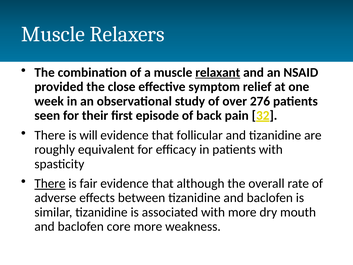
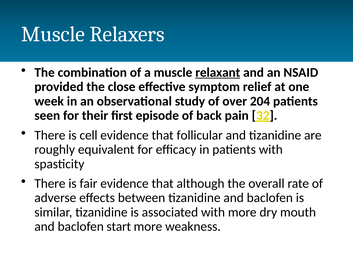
276: 276 -> 204 (260, 101)
will: will -> cell (89, 135)
There underline: present -> none (50, 183)
core: core -> start (119, 226)
